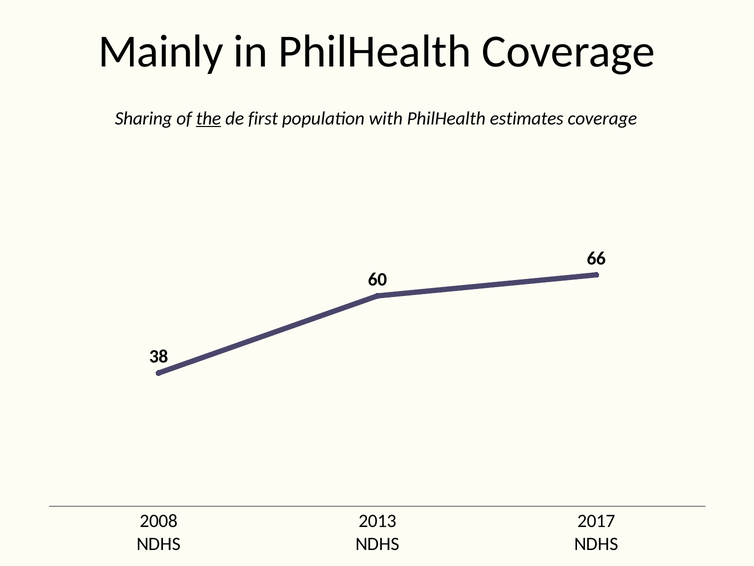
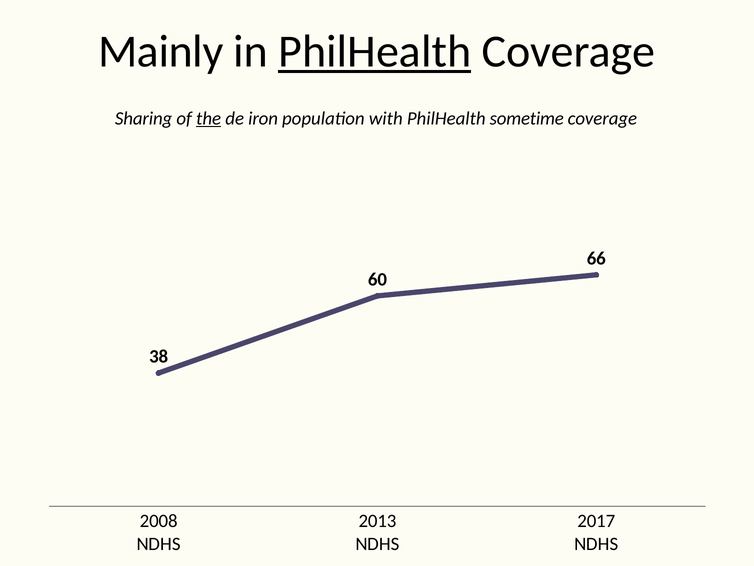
PhilHealth underline: none -> present (375, 52)
first: first -> iron (263, 118)
estimates: estimates -> sometime (527, 118)
